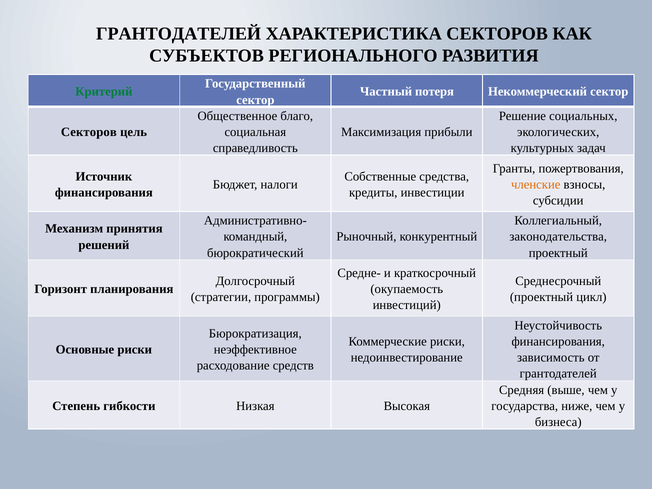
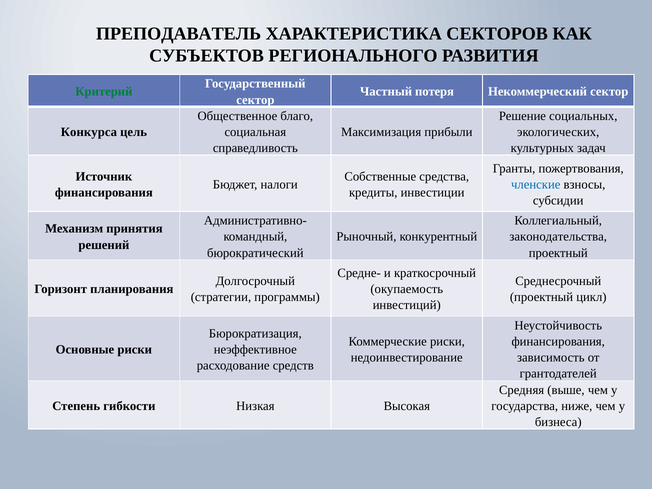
ГРАНТОДАТЕЛЕЙ: ГРАНТОДАТЕЛЕЙ -> ПРЕПОДАВАТЕЛЬ (179, 34)
Секторов: Секторов -> Конкурса (89, 132)
членские colour: orange -> blue (536, 184)
